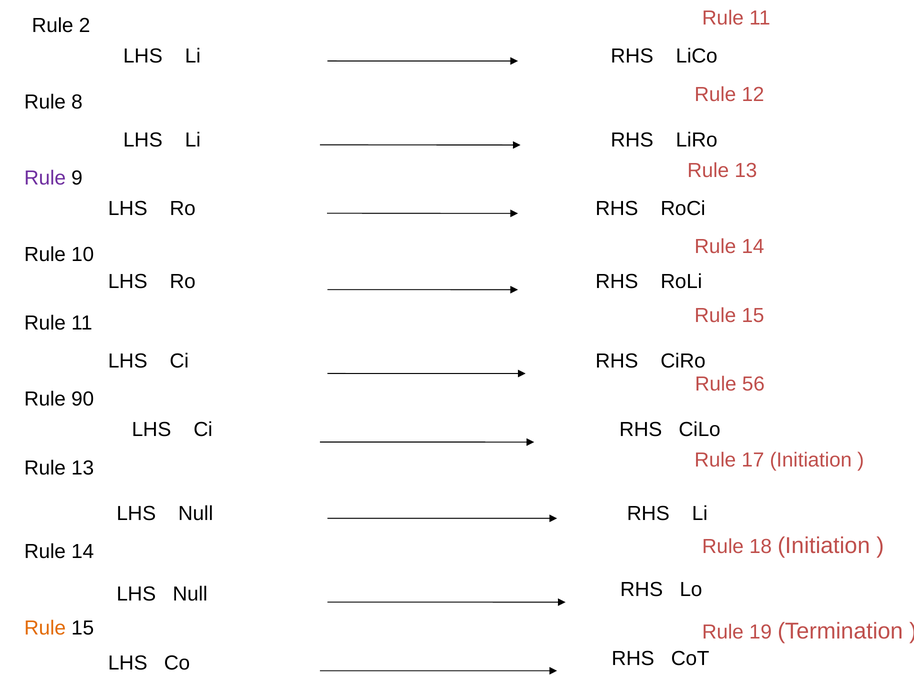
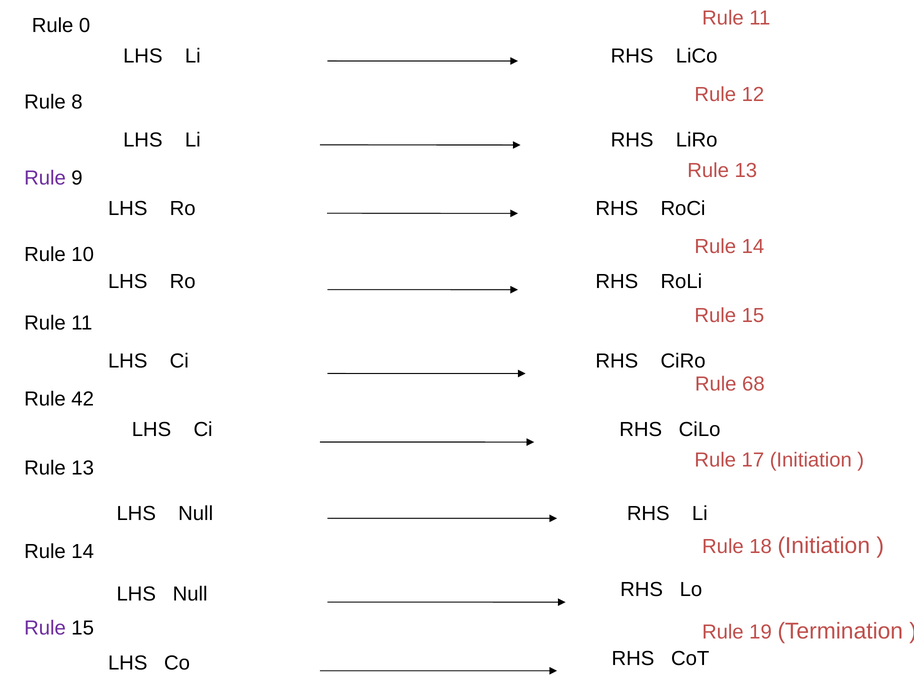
2: 2 -> 0 (85, 26)
56: 56 -> 68 (753, 384)
90: 90 -> 42 (83, 399)
Rule colour: orange -> purple (45, 627)
